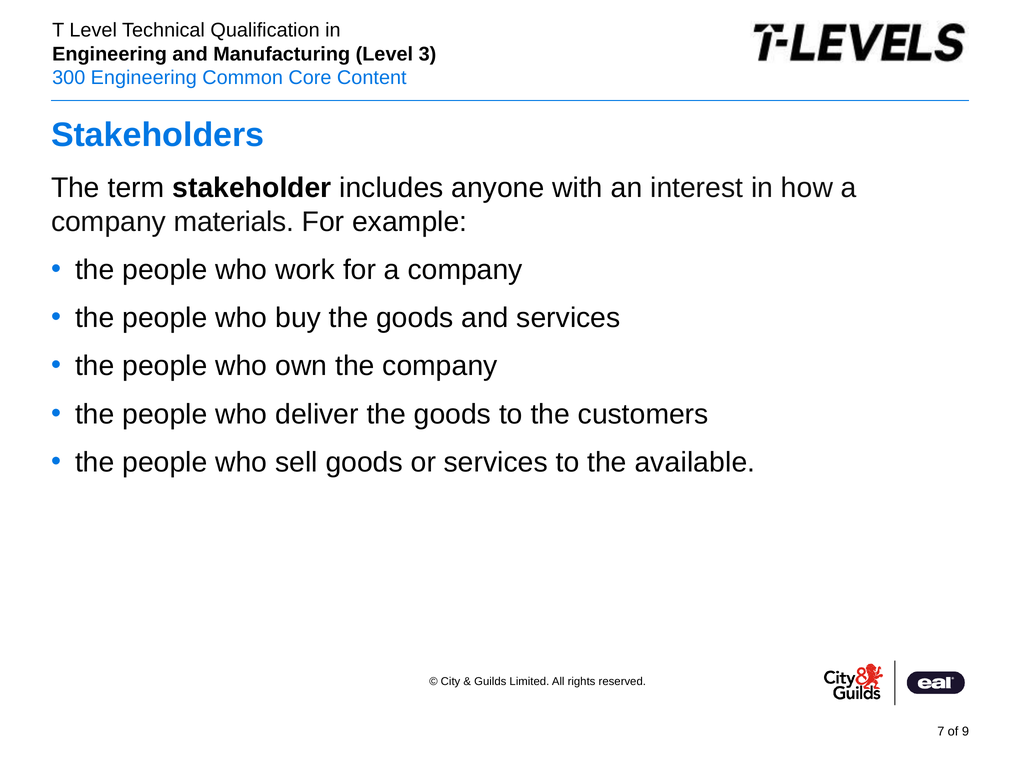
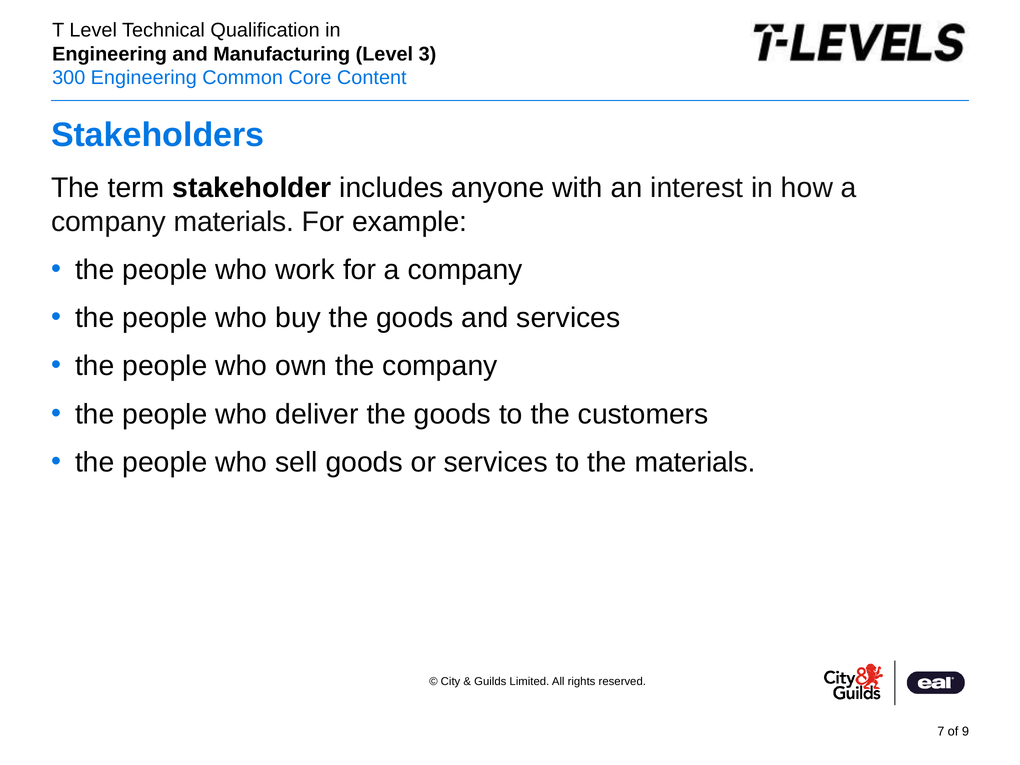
the available: available -> materials (695, 462)
